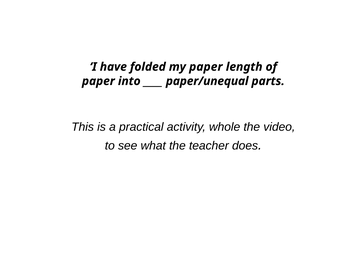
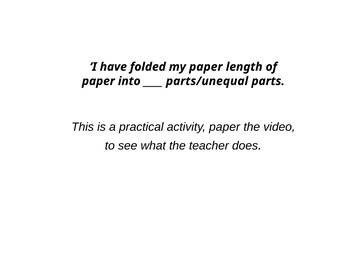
paper/unequal: paper/unequal -> parts/unequal (207, 81)
activity whole: whole -> paper (225, 127)
